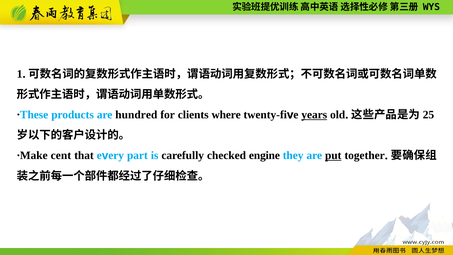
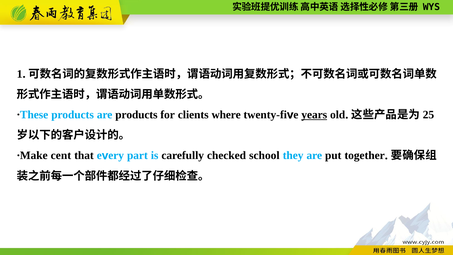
are hundred: hundred -> products (136, 115)
engine: engine -> school (264, 155)
put underline: present -> none (333, 155)
